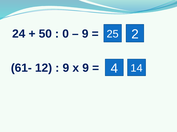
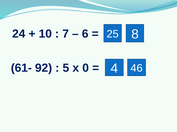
50: 50 -> 10 (45, 34)
0: 0 -> 7 (66, 34)
9: 9 -> 6 (85, 34)
2: 2 -> 8 (135, 34)
14: 14 -> 46 (137, 69)
12: 12 -> 92 (44, 68)
9: 9 -> 5 (66, 68)
x 9: 9 -> 0 (86, 68)
